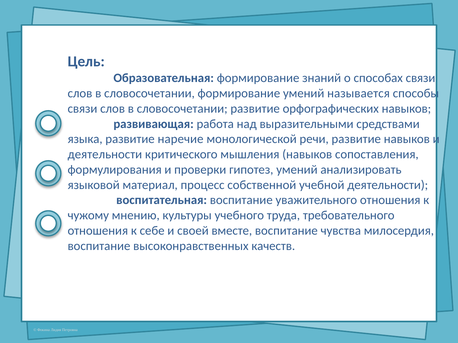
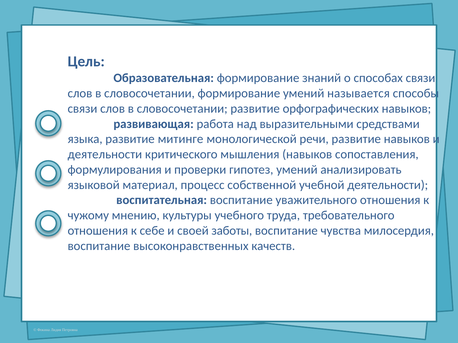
наречие: наречие -> митинге (181, 139)
вместе: вместе -> заботы (232, 231)
